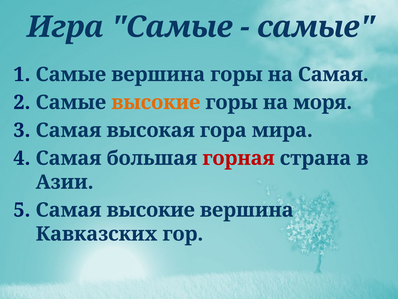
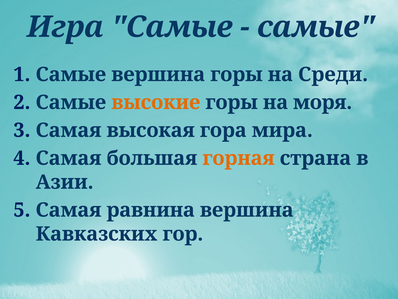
на Самая: Самая -> Среди (333, 74)
горная colour: red -> orange (239, 158)
Самая высокие: высокие -> равнина (151, 210)
